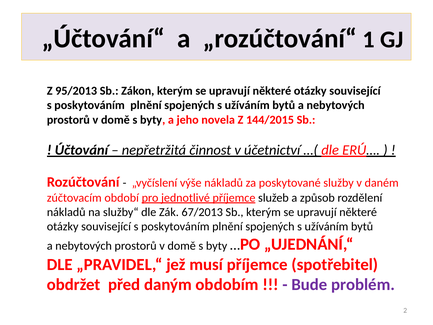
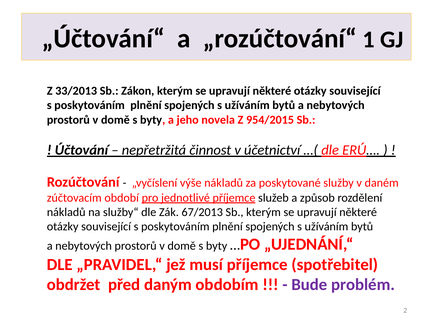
95/2013: 95/2013 -> 33/2013 (76, 91)
144/2015: 144/2015 -> 954/2015 (270, 120)
